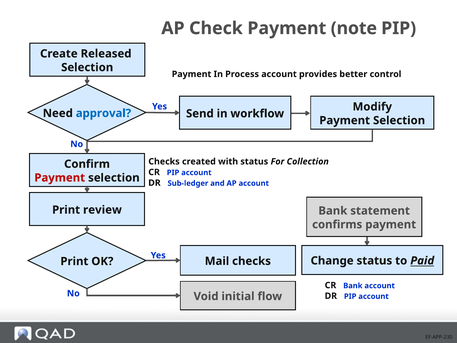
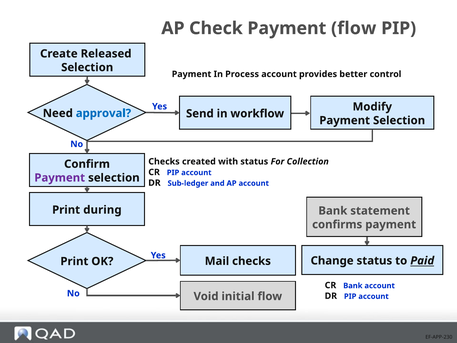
Payment note: note -> flow (354, 28)
Payment colour: red -> purple (60, 178)
review: review -> during (102, 210)
